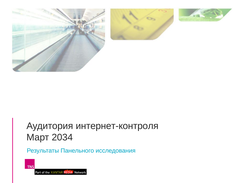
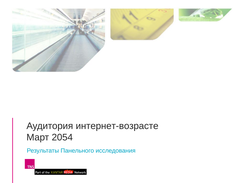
интернет-контроля: интернет-контроля -> интернет-возрасте (117, 126)
2034: 2034 -> 2054 (62, 137)
